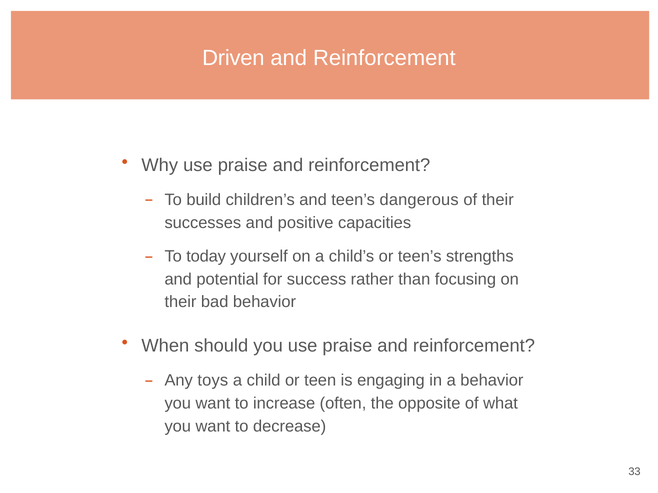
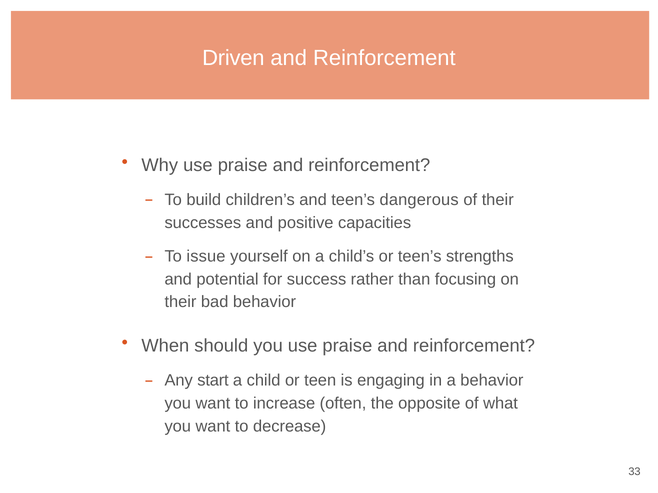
today: today -> issue (206, 257)
toys: toys -> start (213, 381)
